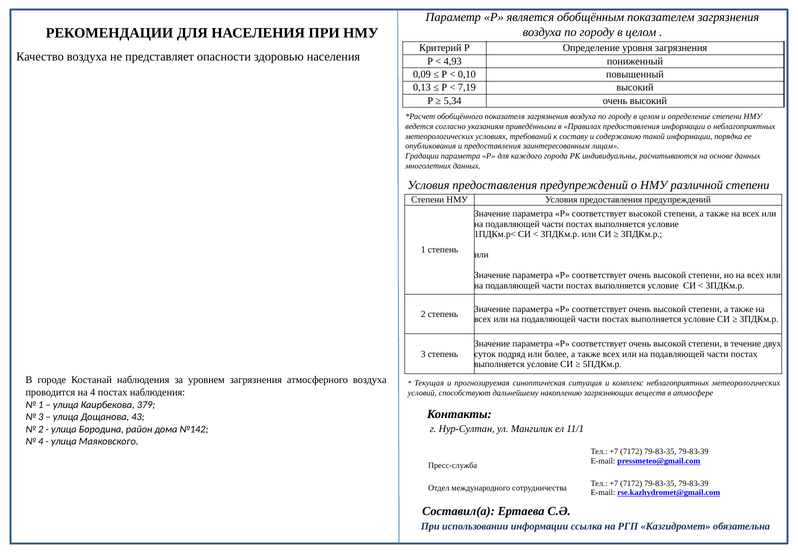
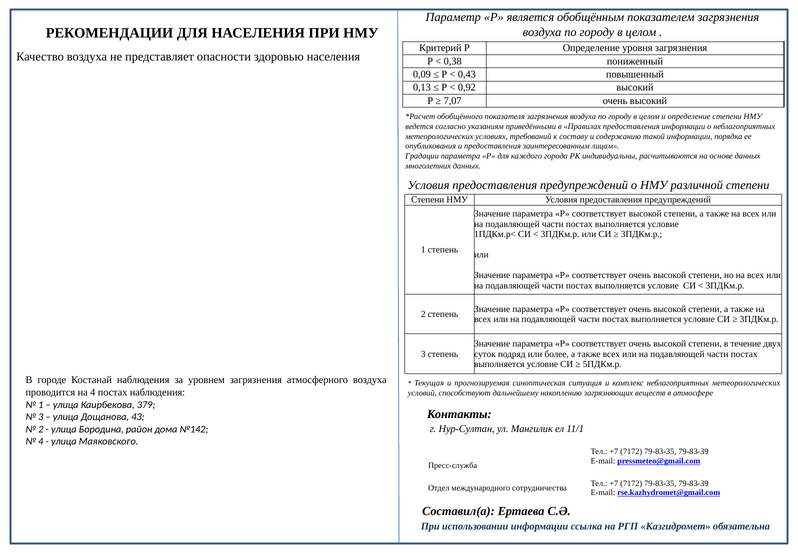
4,93: 4,93 -> 0,38 (453, 61)
0,10: 0,10 -> 0,43 (467, 74)
7,19: 7,19 -> 0,92 (467, 87)
5,34: 5,34 -> 7,07 (453, 101)
